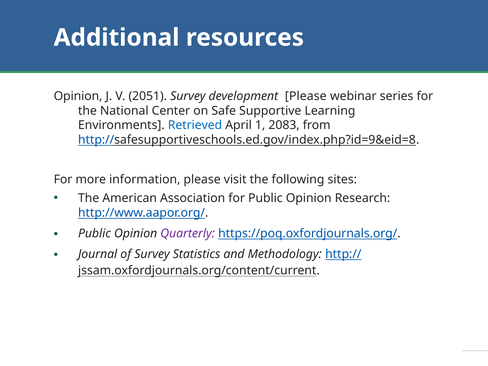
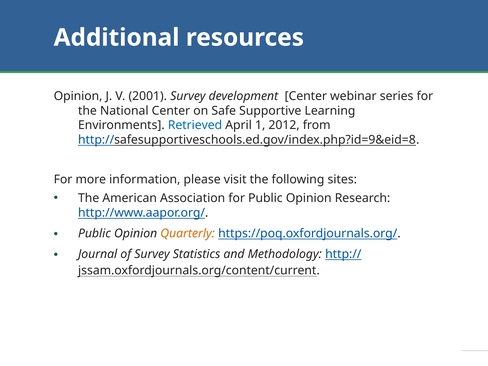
2051: 2051 -> 2001 (148, 96)
development Please: Please -> Center (306, 96)
2083: 2083 -> 2012 (284, 125)
Quarterly colour: purple -> orange (188, 233)
